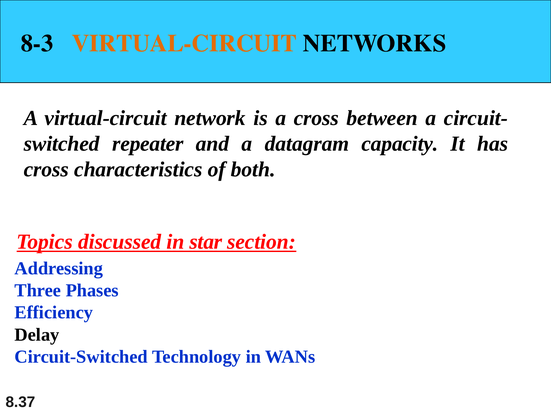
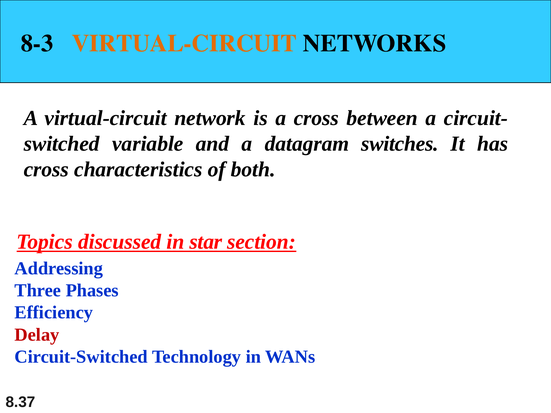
repeater: repeater -> variable (148, 144)
capacity: capacity -> switches (400, 144)
Delay colour: black -> red (37, 335)
